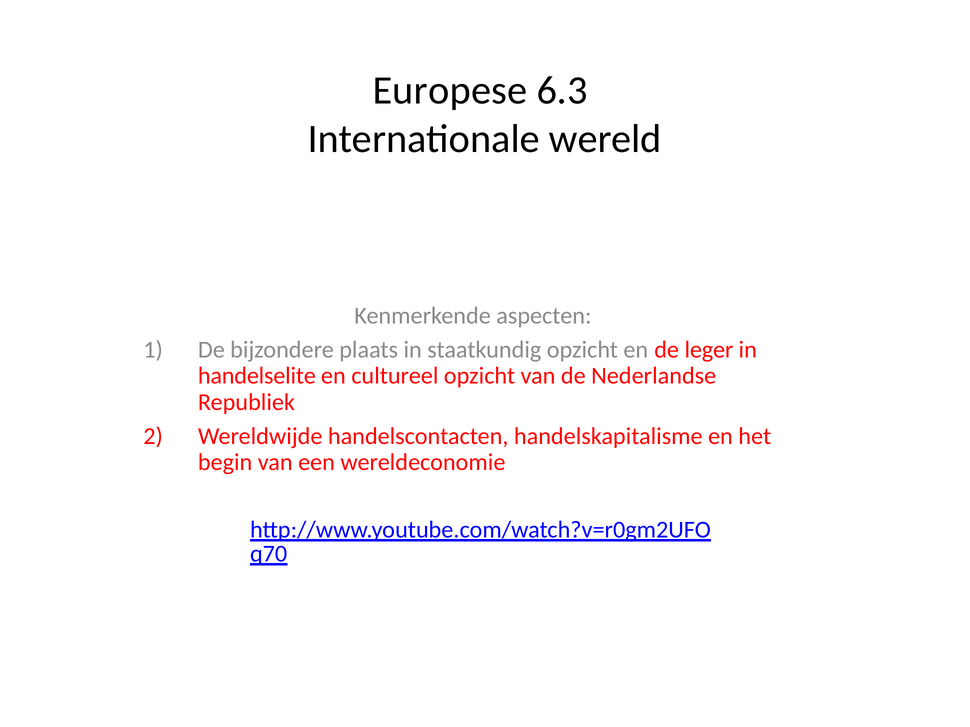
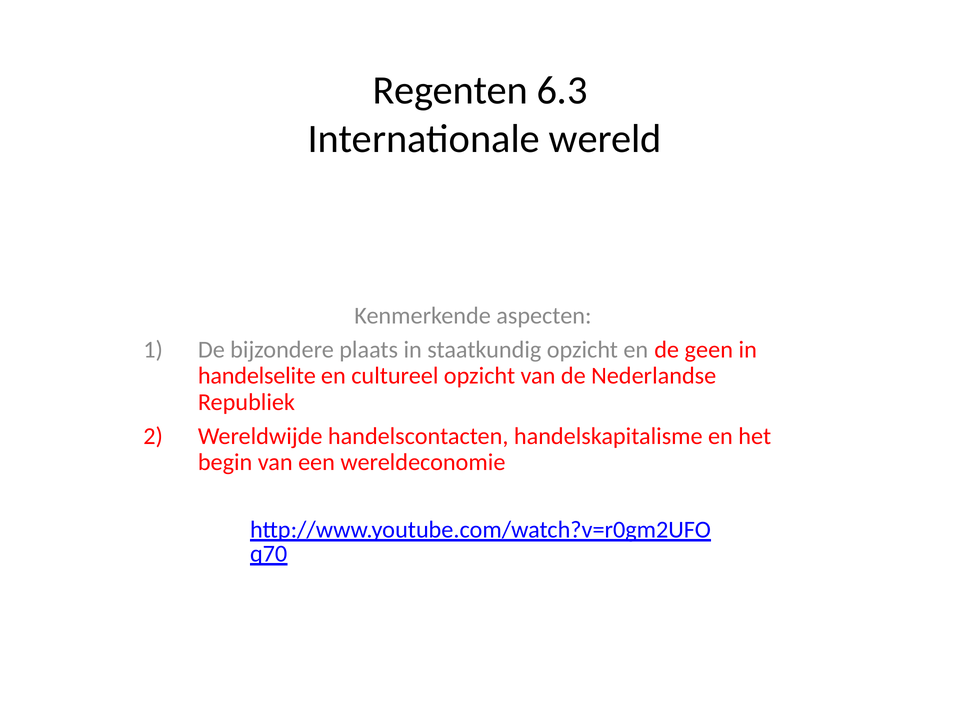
Europese: Europese -> Regenten (450, 90)
leger: leger -> geen (709, 350)
